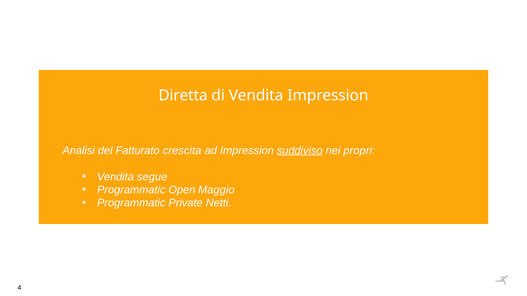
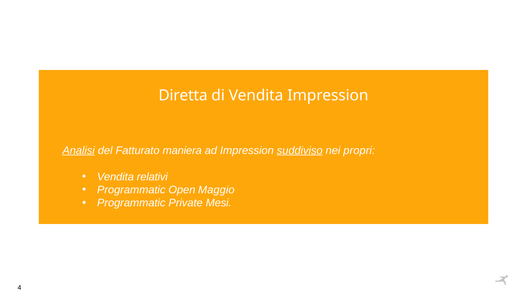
Analisi underline: none -> present (79, 151)
crescita: crescita -> maniera (182, 151)
segue: segue -> relativi (152, 177)
Netti: Netti -> Mesi (219, 203)
